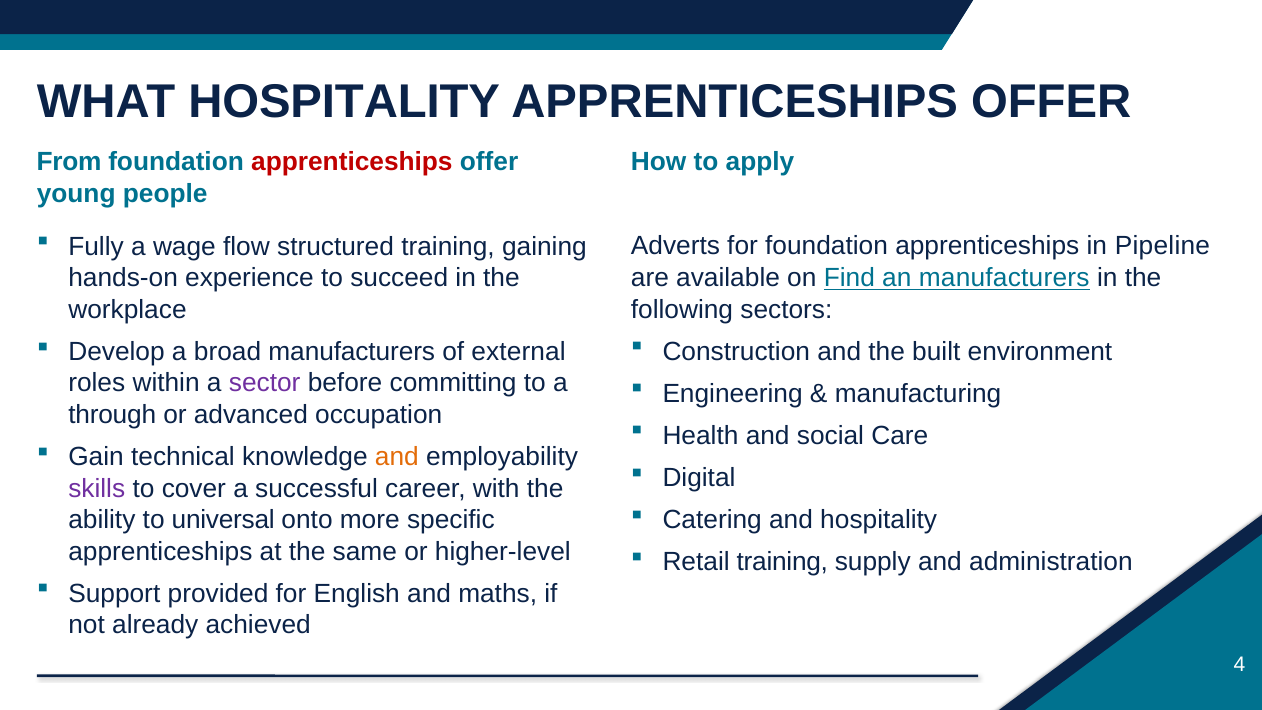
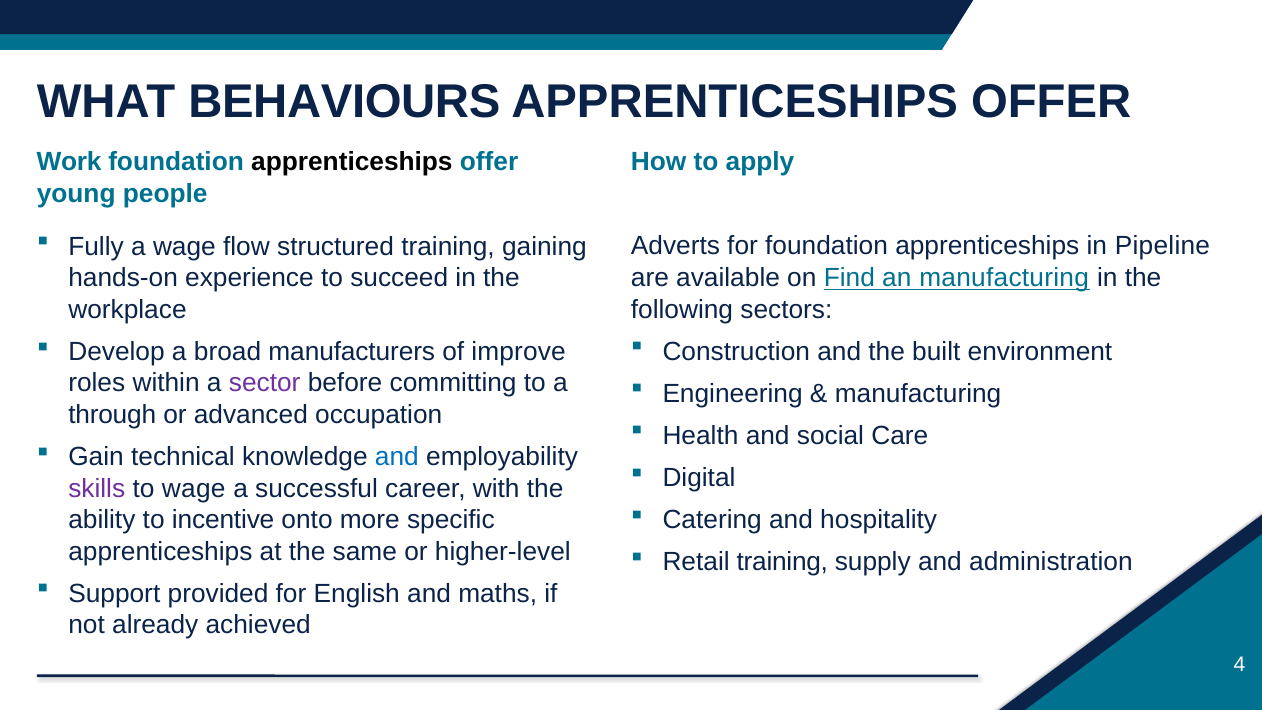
WHAT HOSPITALITY: HOSPITALITY -> BEHAVIOURS (344, 102)
From: From -> Work (69, 162)
apprenticeships colour: red -> black (352, 162)
an manufacturers: manufacturers -> manufacturing (1004, 278)
external: external -> improve (519, 352)
and colour: orange -> blue (397, 457)
to cover: cover -> wage (194, 488)
universal: universal -> incentive (223, 520)
